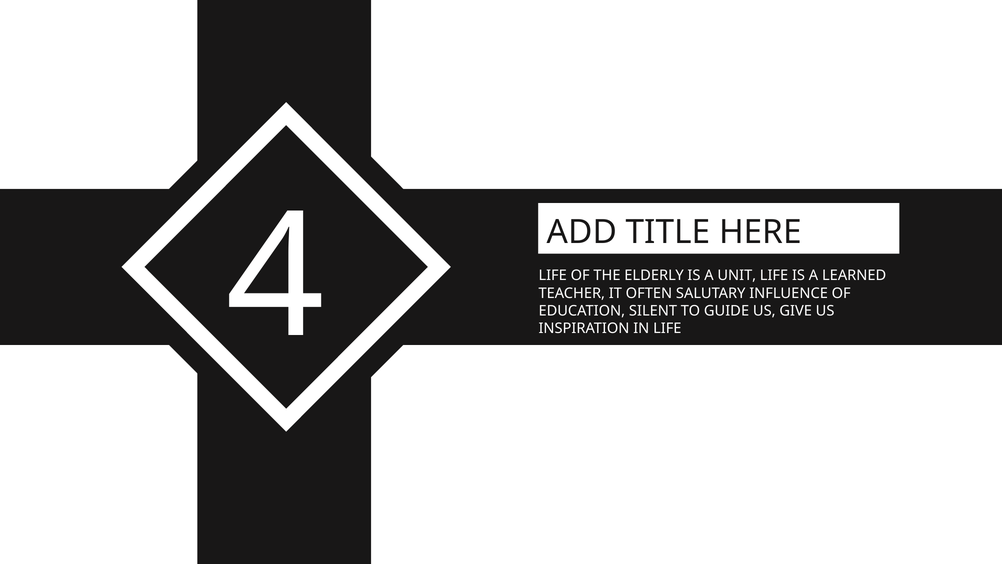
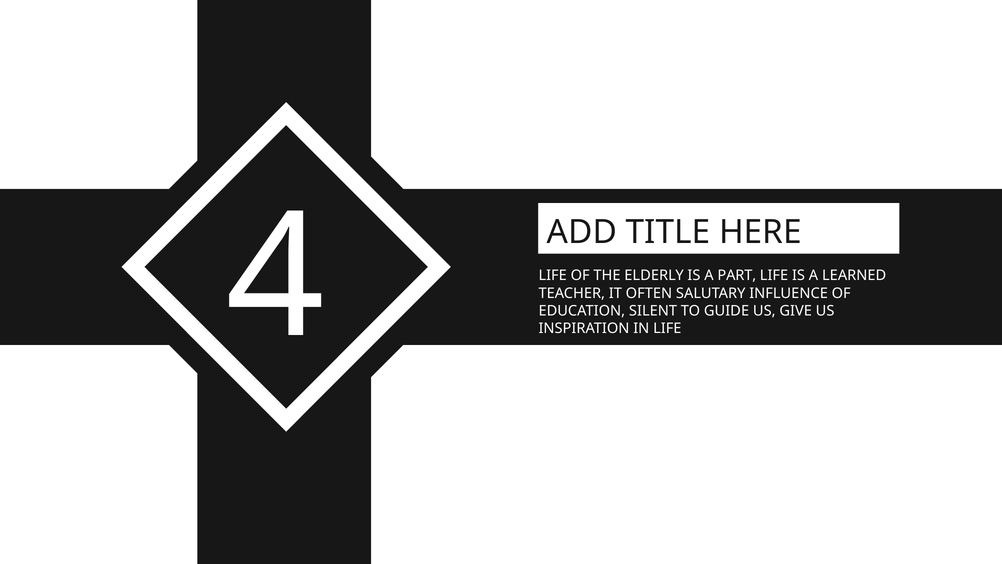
UNIT: UNIT -> PART (737, 275)
